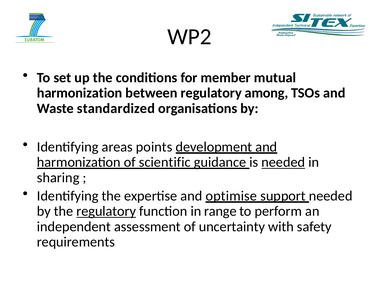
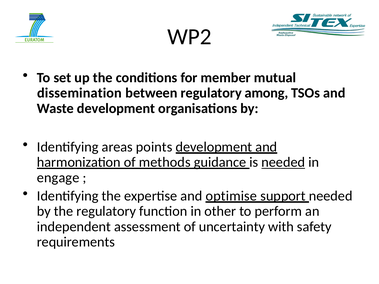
harmonization: harmonization -> dissemination (80, 93)
Waste standardized: standardized -> development (116, 108)
scientific: scientific -> methods (165, 162)
sharing: sharing -> engage (58, 178)
regulatory underline: present -> none (106, 211)
range: range -> other (220, 211)
